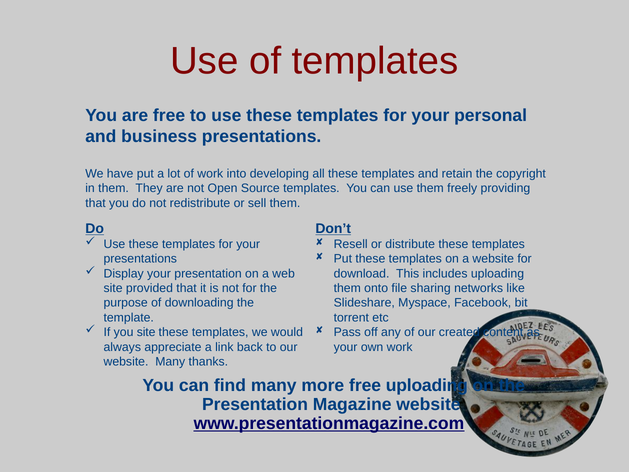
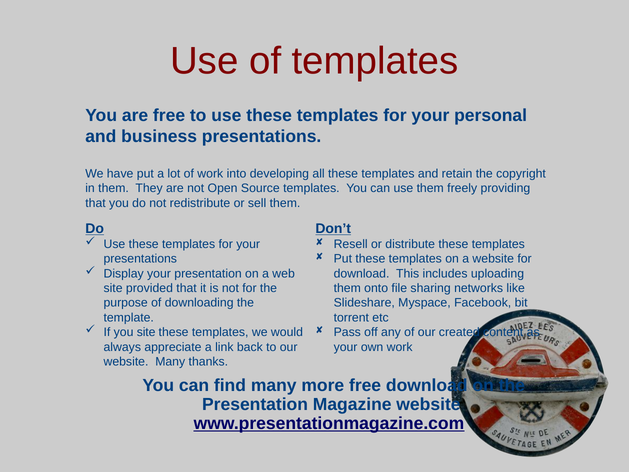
free uploading: uploading -> download (427, 385)
